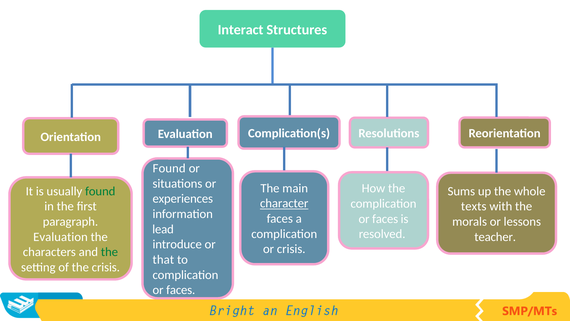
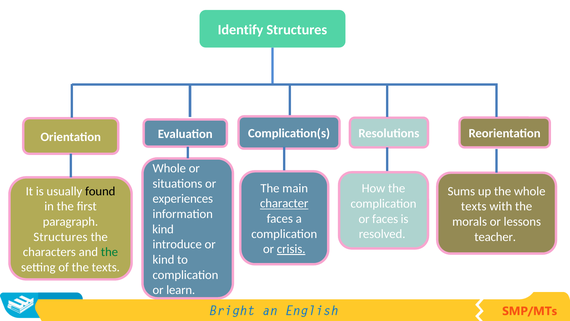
Interact: Interact -> Identify (241, 30)
Found: Found -> Whole (169, 168)
found colour: green -> black (100, 191)
lead: lead -> kind (163, 229)
Evaluation: Evaluation -> Structures (60, 237)
crisis underline: none -> present (291, 249)
that: that -> kind (163, 259)
the crisis: crisis -> texts (106, 267)
faces: faces -> learn (181, 290)
